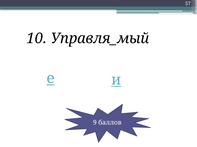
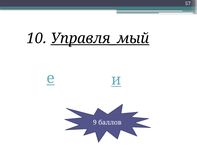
Управля_мый underline: none -> present (100, 39)
